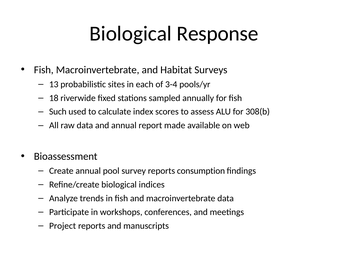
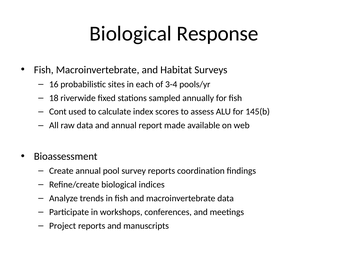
13: 13 -> 16 (54, 84)
Such: Such -> Cont (58, 112)
308(b: 308(b -> 145(b (258, 112)
consumption: consumption -> coordination (201, 171)
